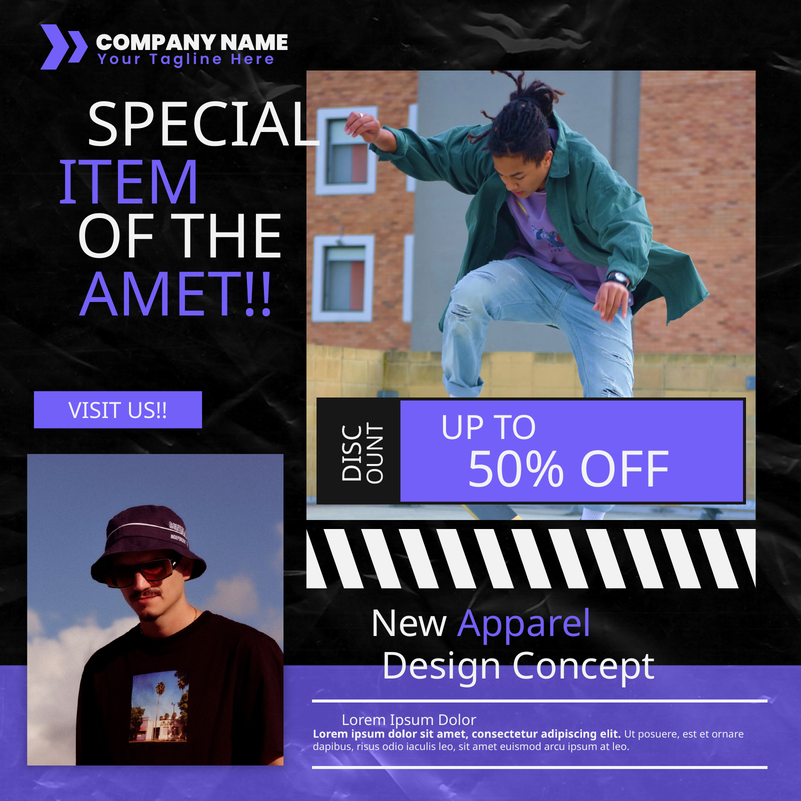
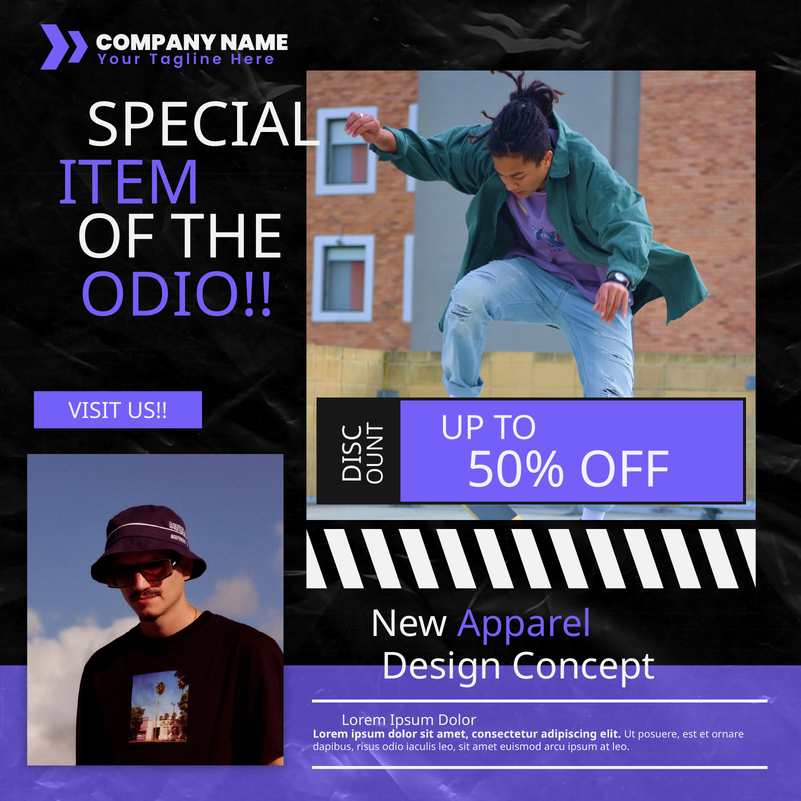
AMET: AMET -> ODIO (177, 296)
